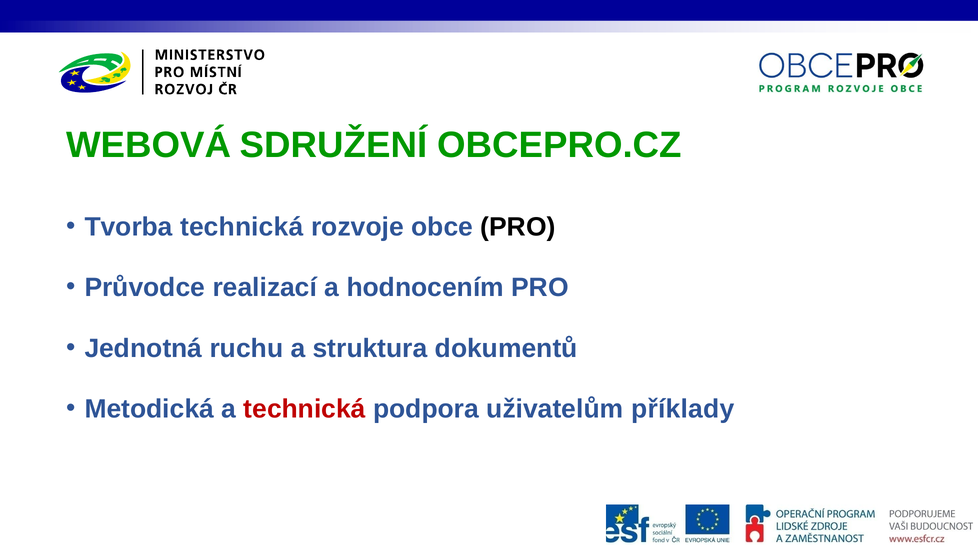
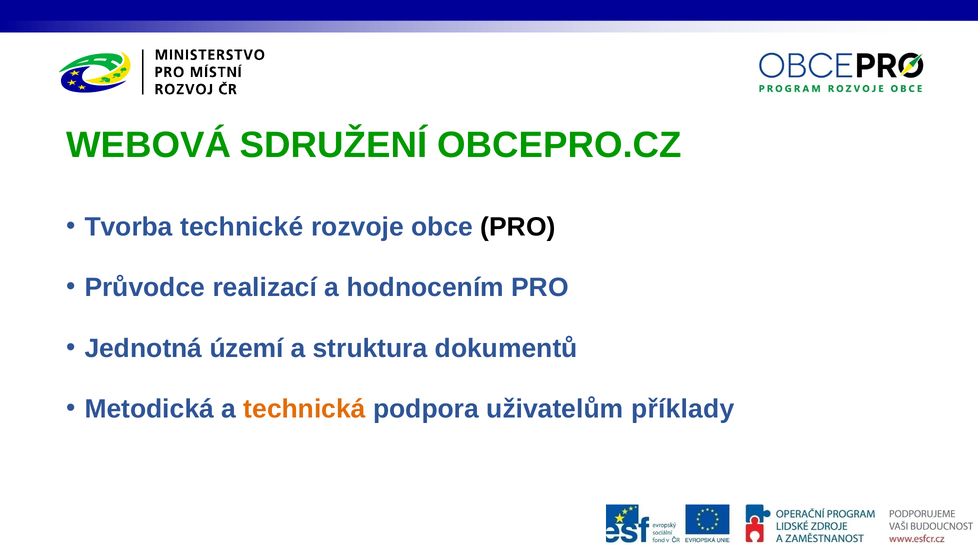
Tvorba technická: technická -> technické (242, 227)
ruchu: ruchu -> území (247, 348)
technická colour: red -> orange (305, 409)
